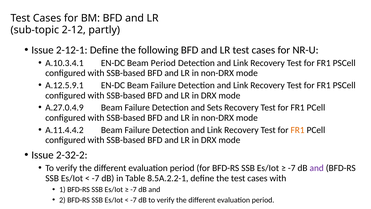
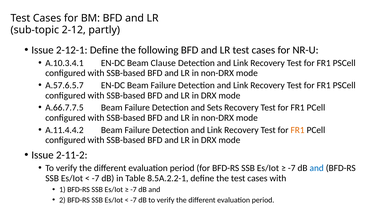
Beam Period: Period -> Clause (163, 63)
A.12.5.9.1: A.12.5.9.1 -> A.57.6.5.7 (64, 85)
A.27.0.4.9: A.27.0.4.9 -> A.66.7.7.5 (64, 107)
2-32-2: 2-32-2 -> 2-11-2 (72, 155)
and colour: purple -> blue (317, 168)
